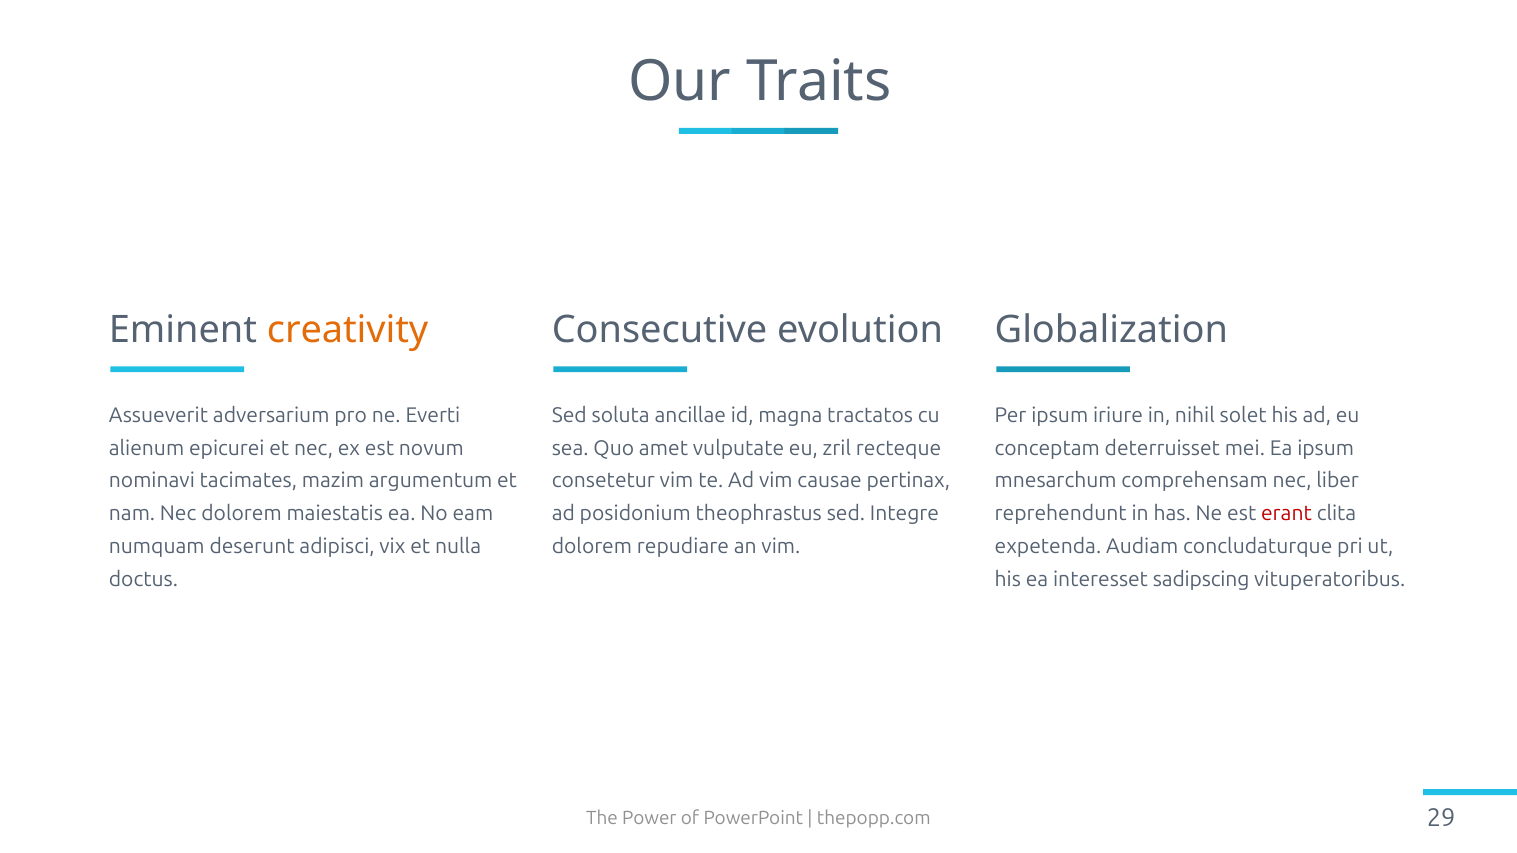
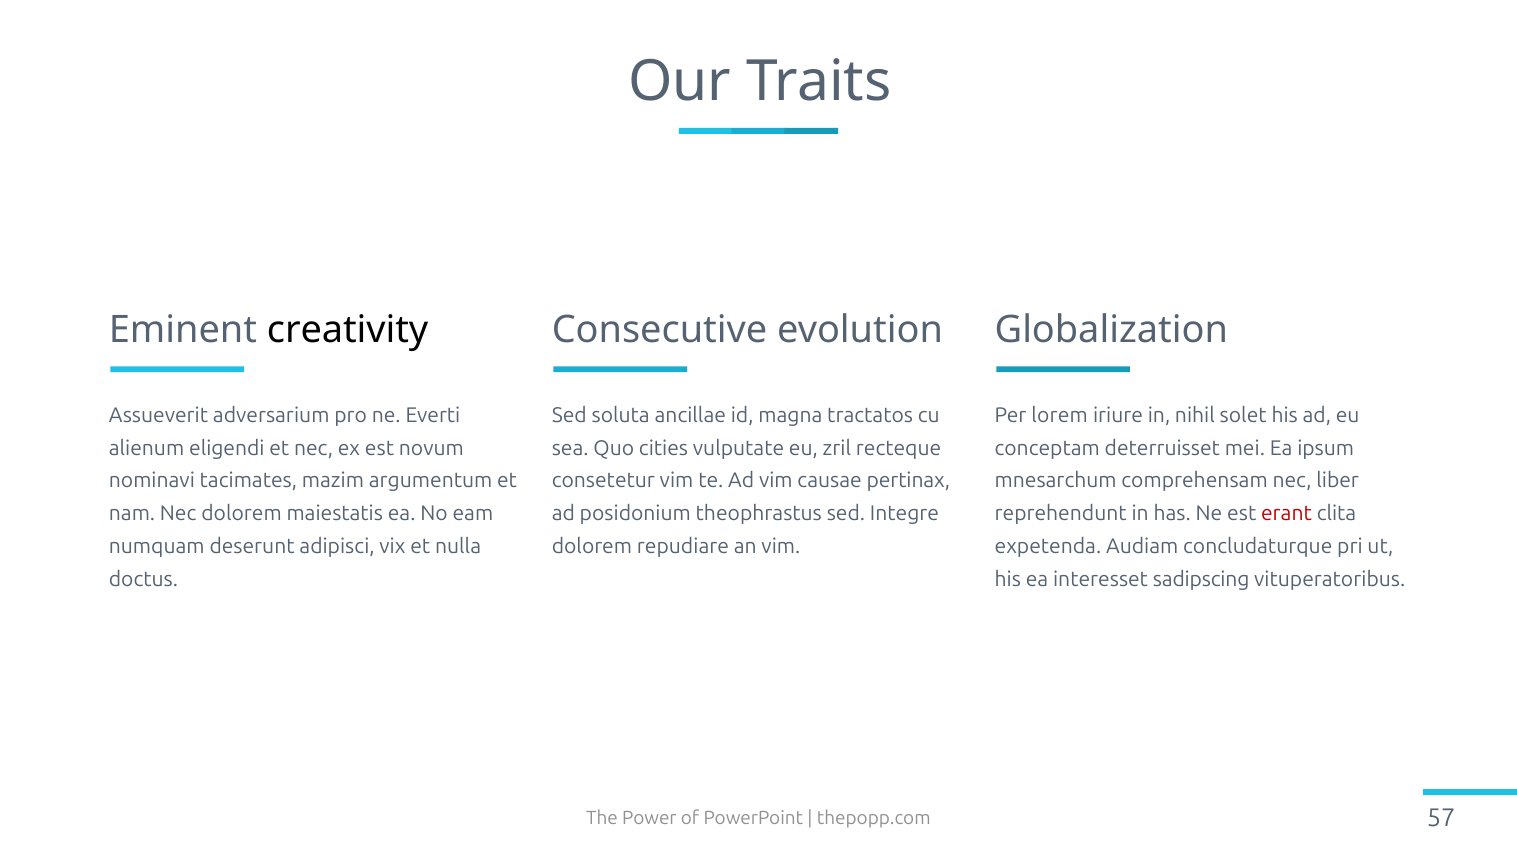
creativity colour: orange -> black (348, 331)
Per ipsum: ipsum -> lorem (1060, 415)
epicurei: epicurei -> eligendi (227, 448)
amet: amet -> cities (664, 448)
29: 29 -> 57 (1441, 818)
